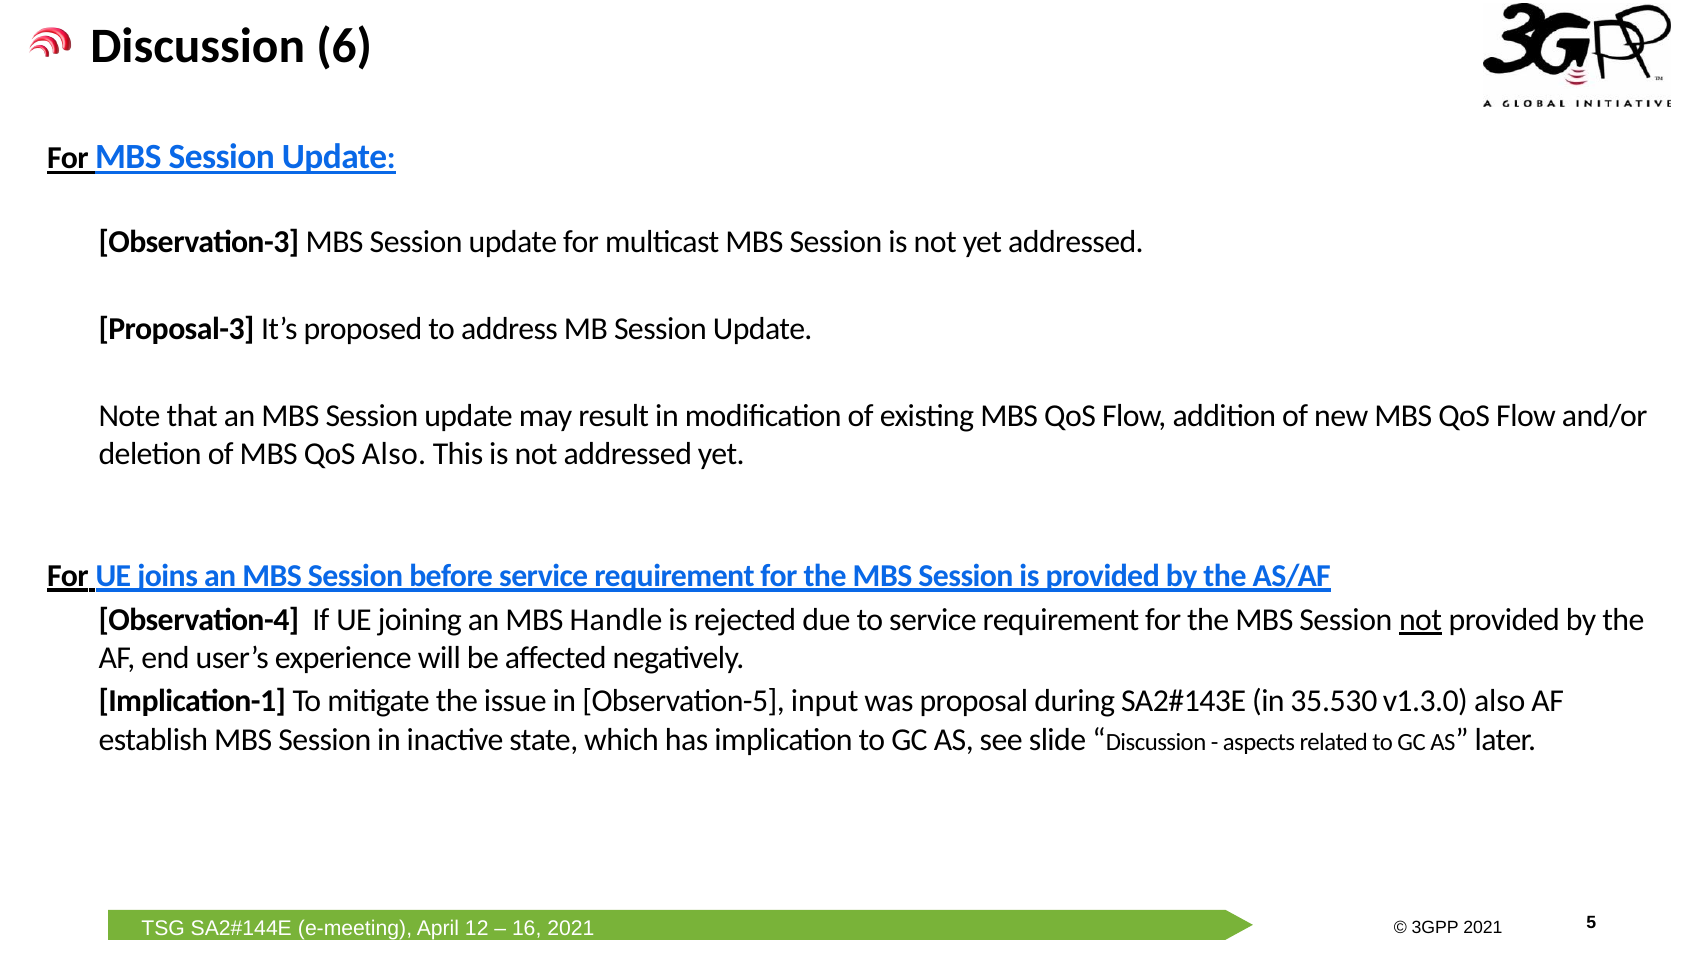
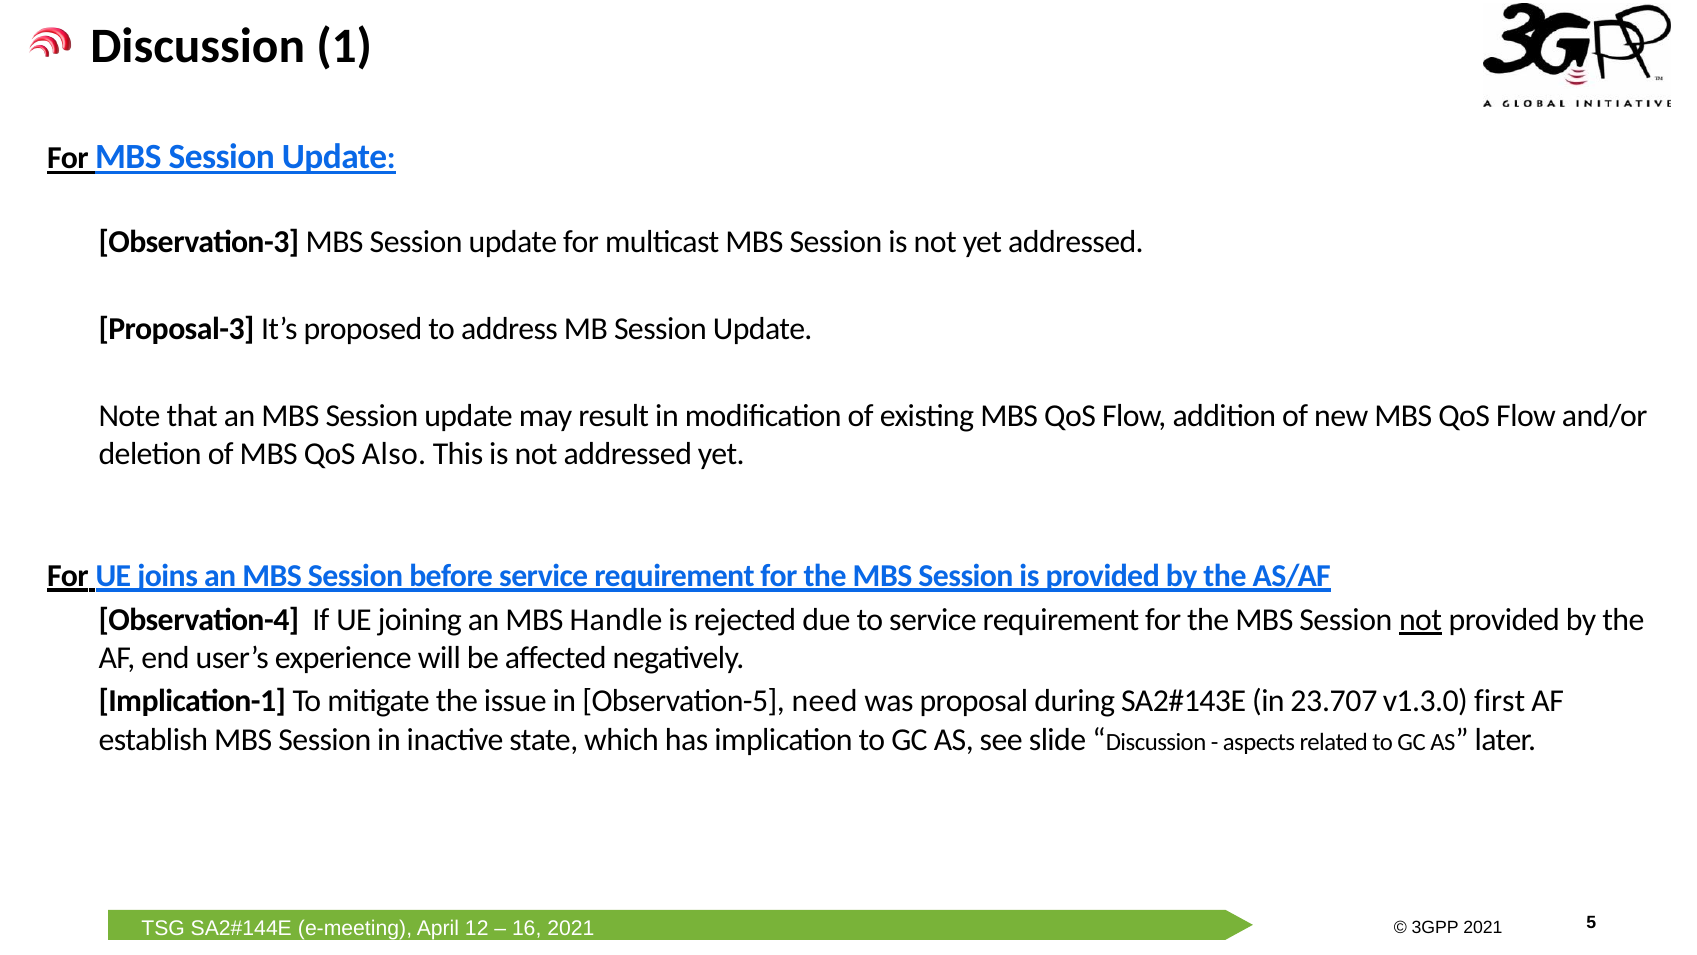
6: 6 -> 1 (344, 46)
input: input -> need (825, 701)
35.530: 35.530 -> 23.707 (1334, 701)
v1.3.0 also: also -> first (1500, 701)
